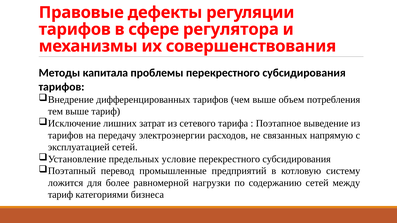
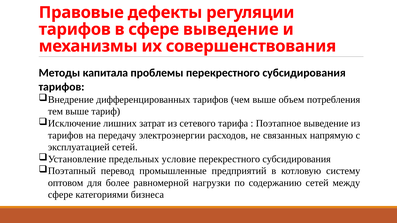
сфере регулятора: регулятора -> выведение (231, 29)
ложится: ложится -> оптовом (66, 183)
тариф: тариф -> сфере (60, 195)
